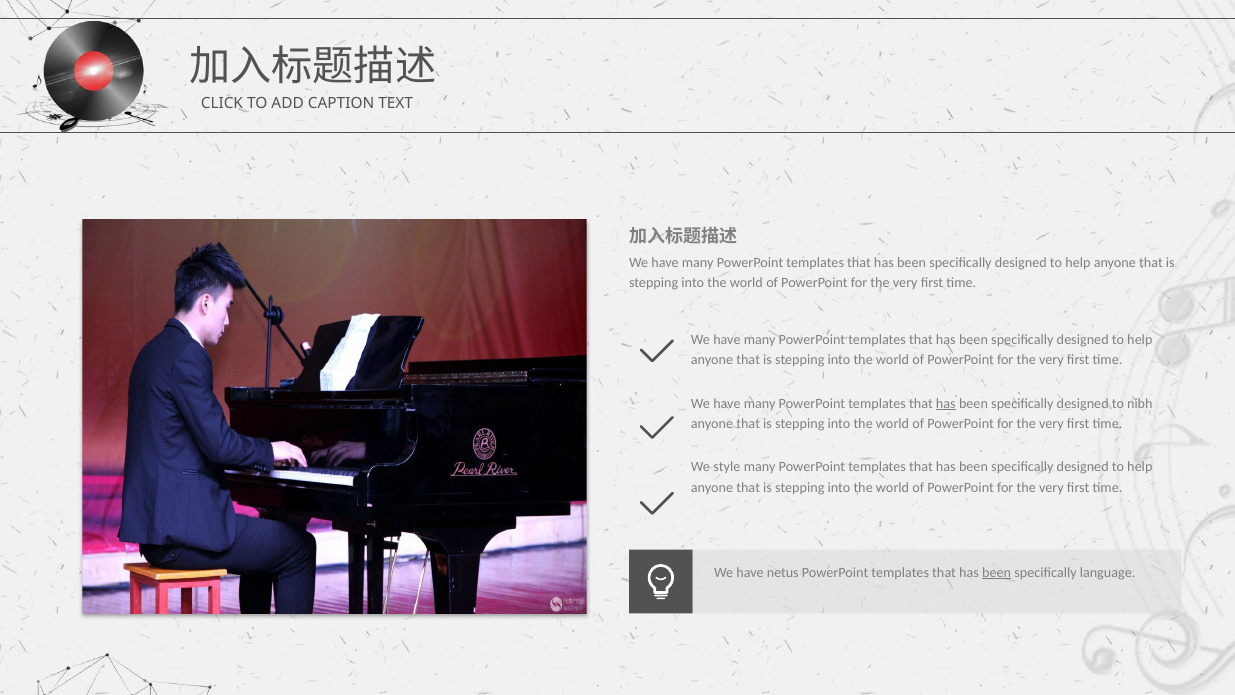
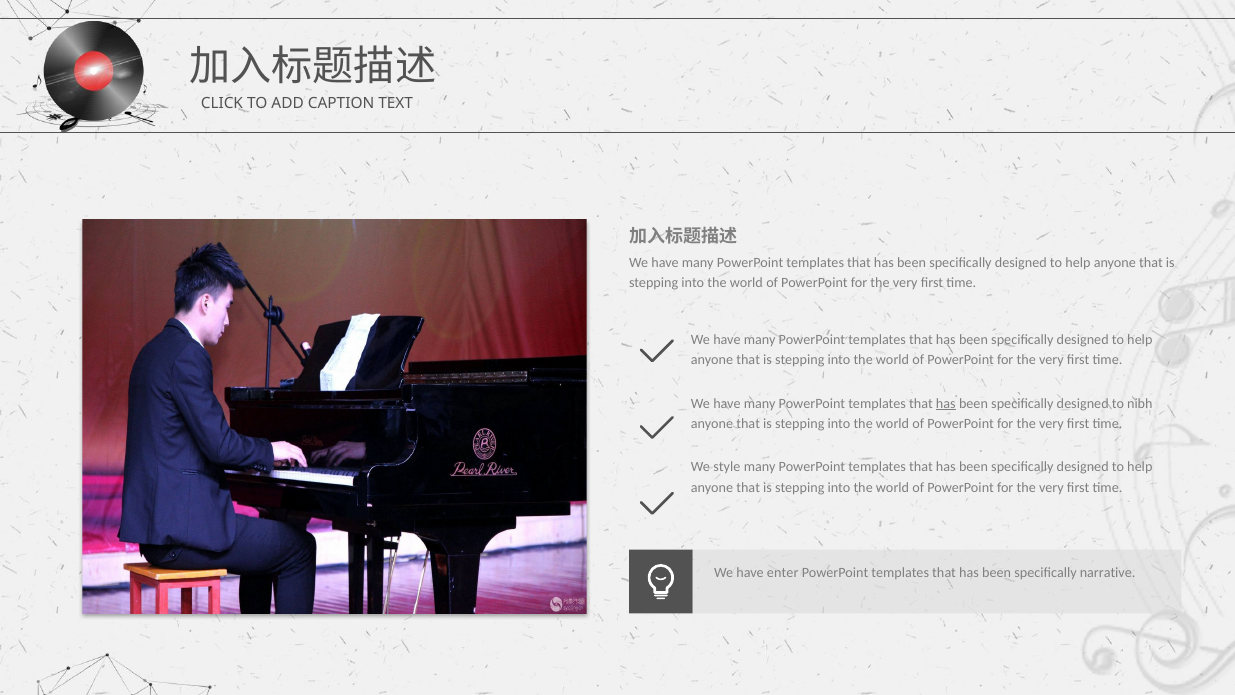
netus: netus -> enter (783, 573)
been underline: present -> none (997, 573)
language: language -> narrative (1108, 573)
